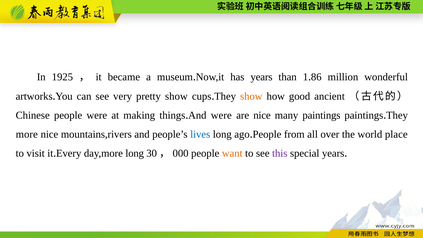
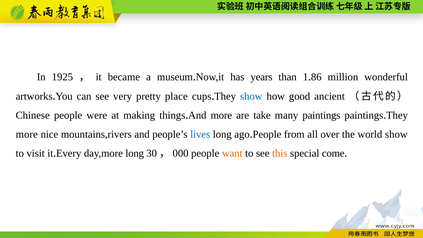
pretty show: show -> place (176, 96)
show colour: orange -> blue (251, 96)
And were: were -> more (221, 115)
are nice: nice -> take (262, 115)
world place: place -> show (396, 134)
this colour: purple -> orange (280, 153)
special years: years -> come (333, 153)
